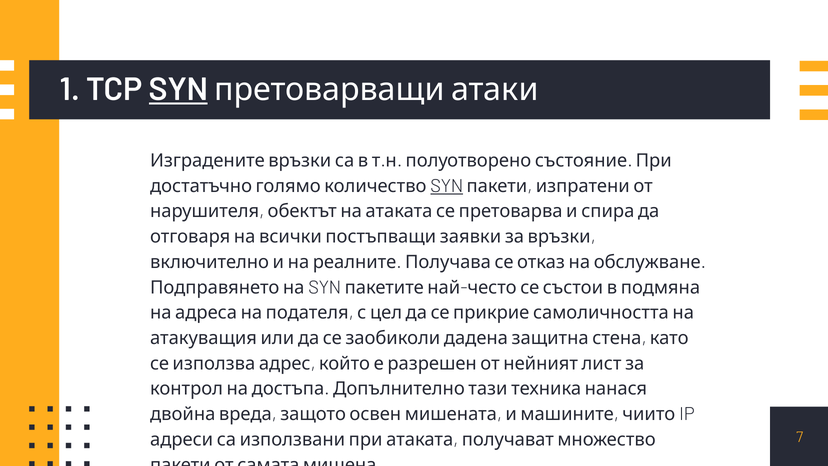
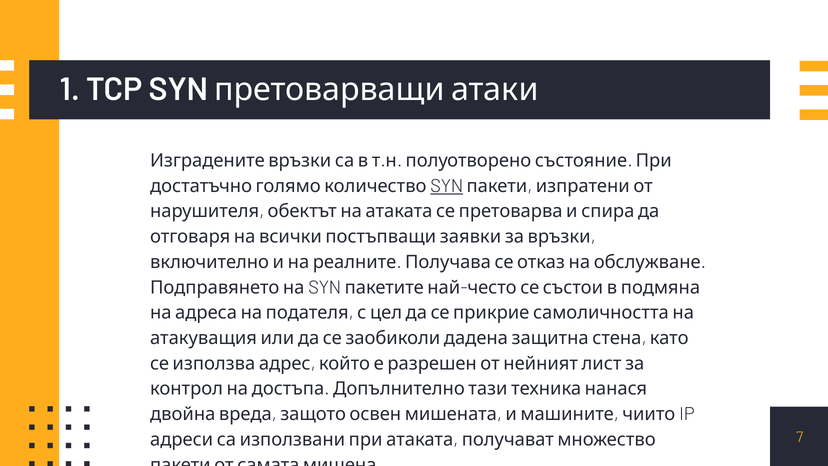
SYN underline: present -> none (178, 90)
